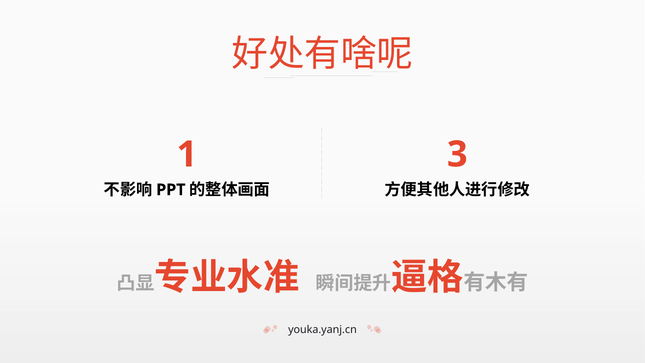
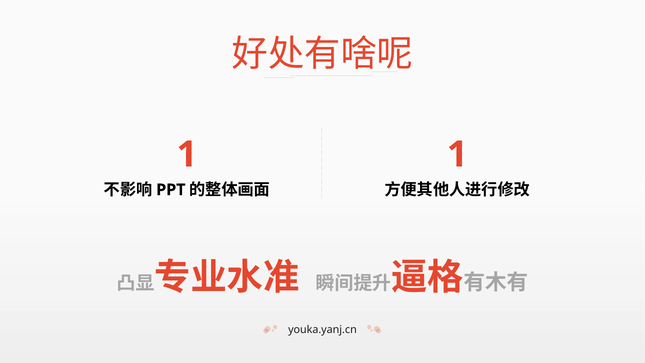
1 3: 3 -> 1 (457, 154)
